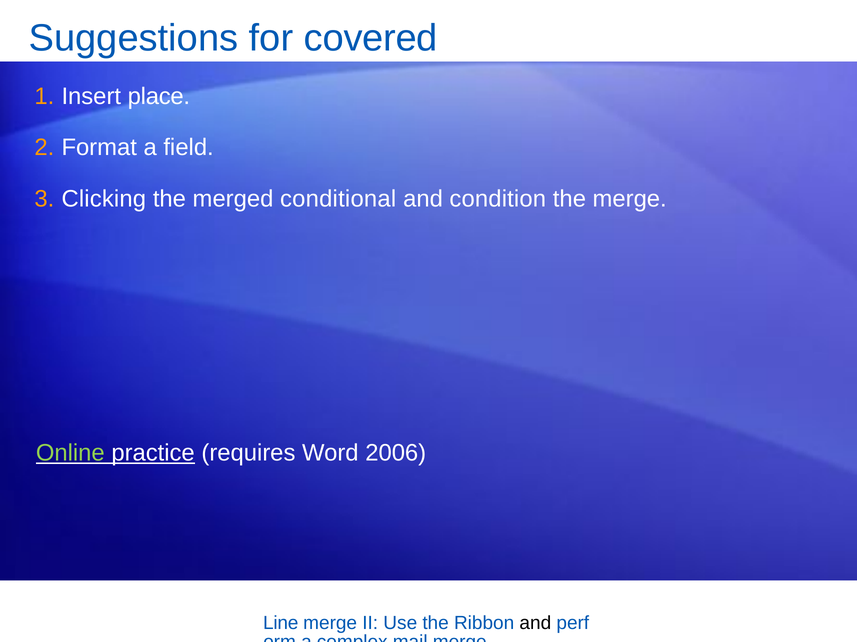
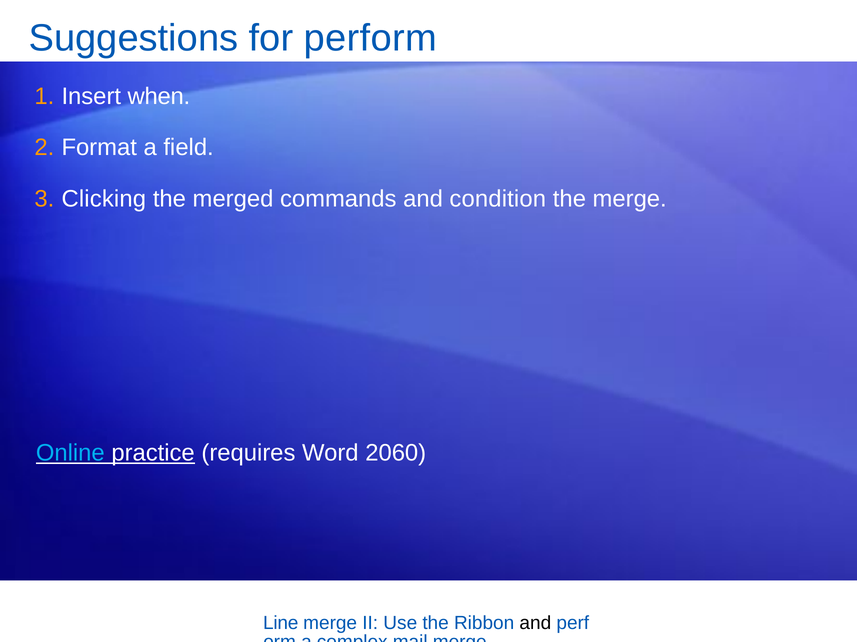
covered: covered -> perform (370, 38)
place: place -> when (159, 97)
conditional: conditional -> commands (338, 199)
Online colour: light green -> light blue (70, 453)
2006: 2006 -> 2060 (396, 453)
